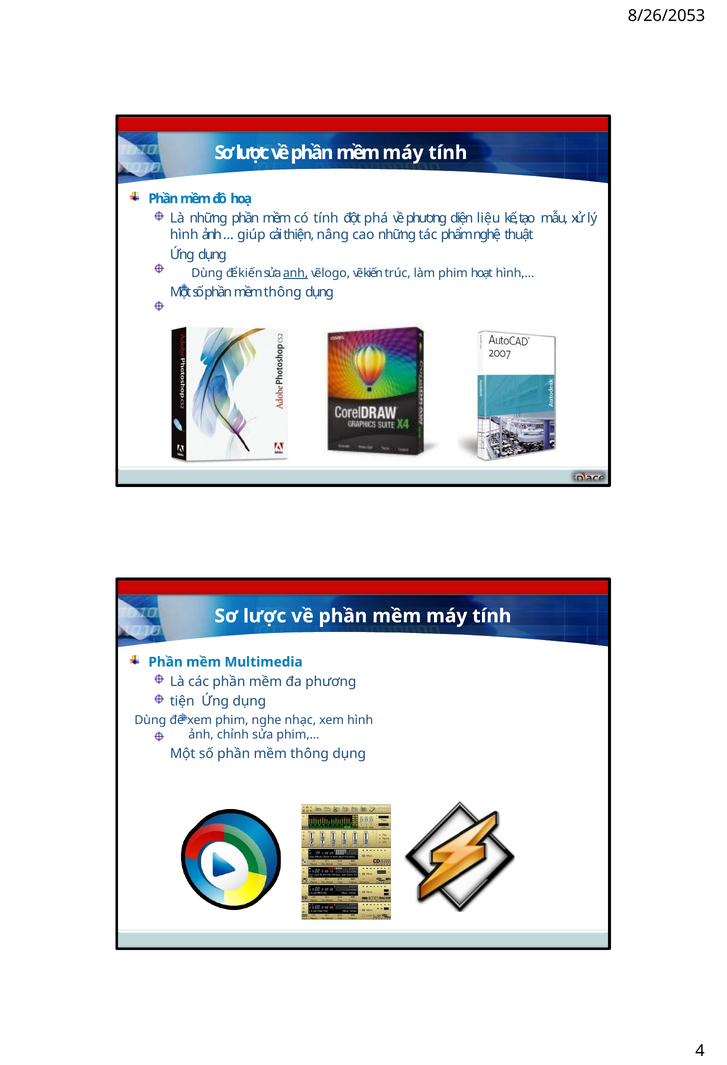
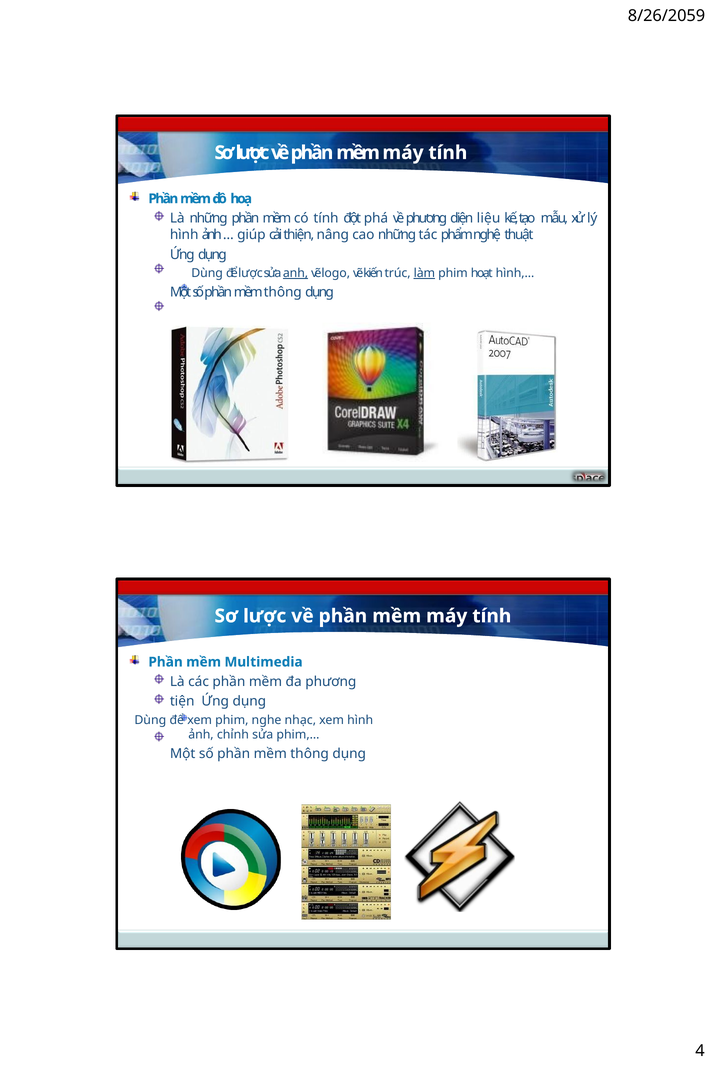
8/26/2053: 8/26/2053 -> 8/26/2059 (666, 16)
để kiến: kiến -> lược (250, 273)
làm underline: none -> present (424, 273)
